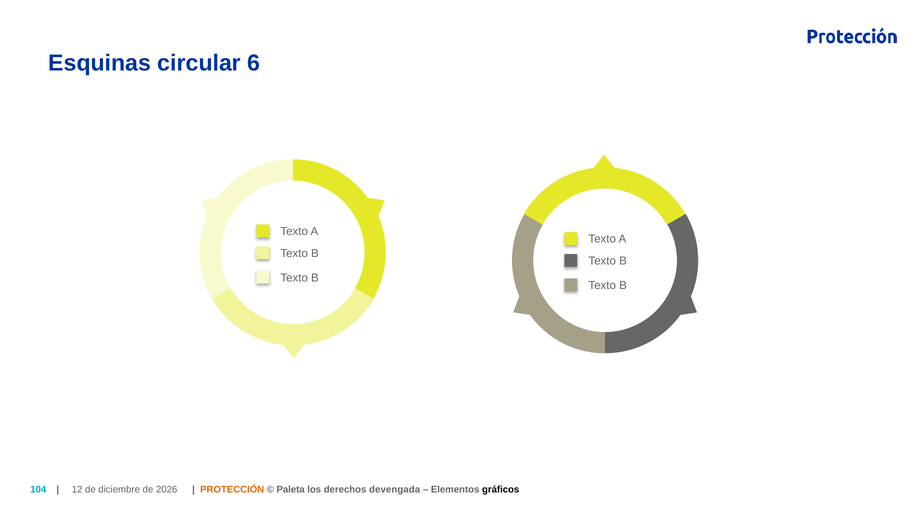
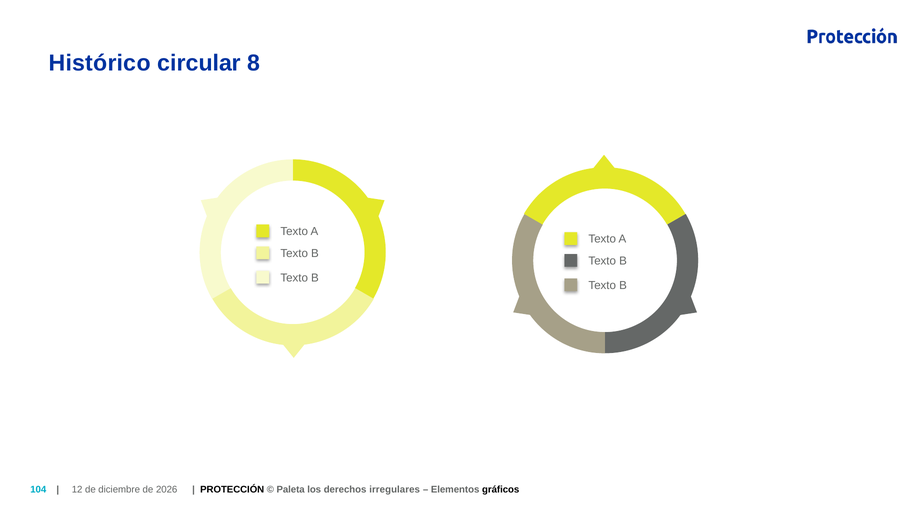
Esquinas: Esquinas -> Histórico (100, 63)
6: 6 -> 8 (254, 63)
PROTECCIÓN colour: orange -> black (232, 489)
devengada: devengada -> irregulares (395, 489)
